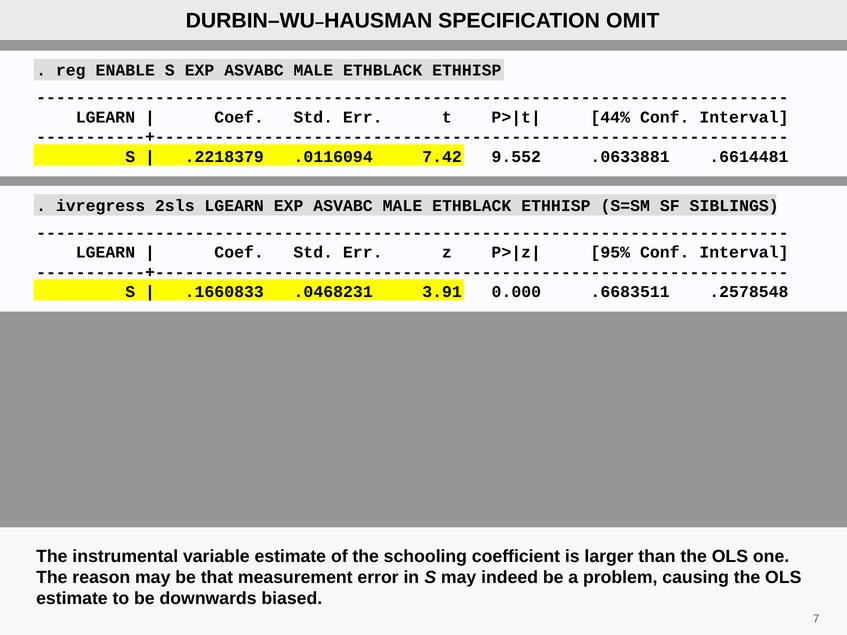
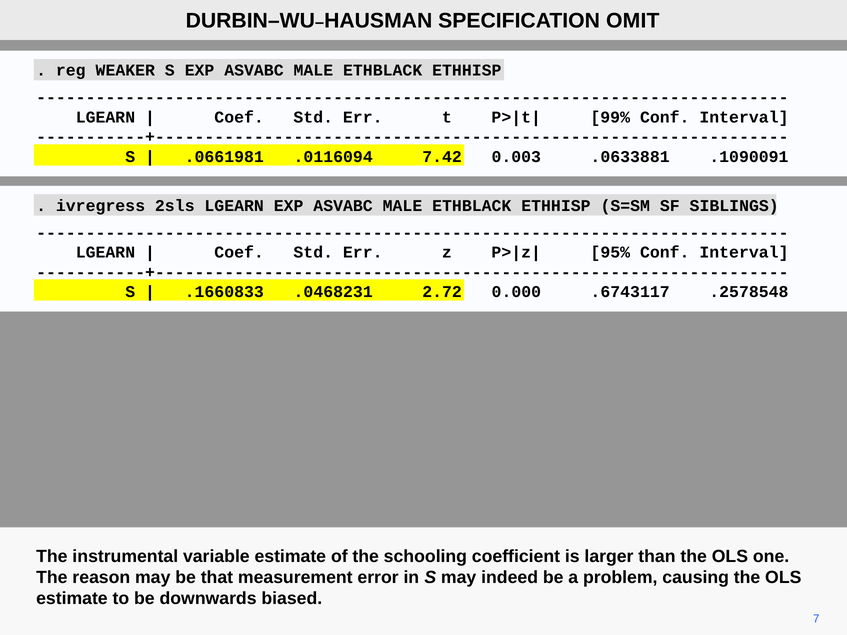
ENABLE: ENABLE -> WEAKER (125, 71)
44%: 44% -> 99% (610, 117)
.2218379: .2218379 -> .0661981 (224, 157)
9.552: 9.552 -> 0.003 (516, 157)
.6614481: .6614481 -> .1090091 (749, 157)
3.91: 3.91 -> 2.72 (442, 292)
.6683511: .6683511 -> .6743117 (630, 292)
